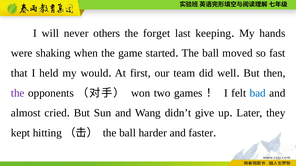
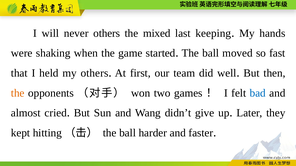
forget: forget -> mixed (157, 33)
my would: would -> others (95, 73)
the colour: purple -> orange (18, 93)
